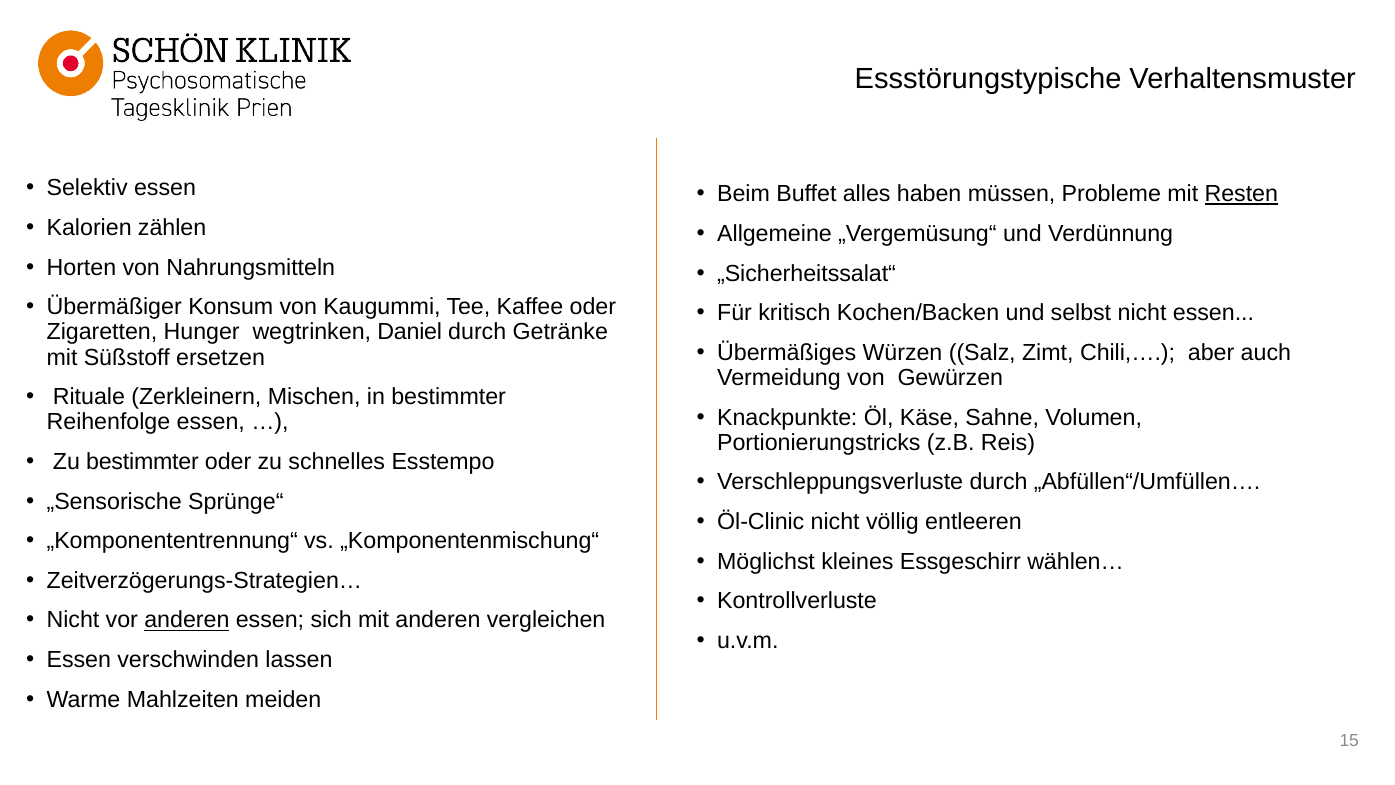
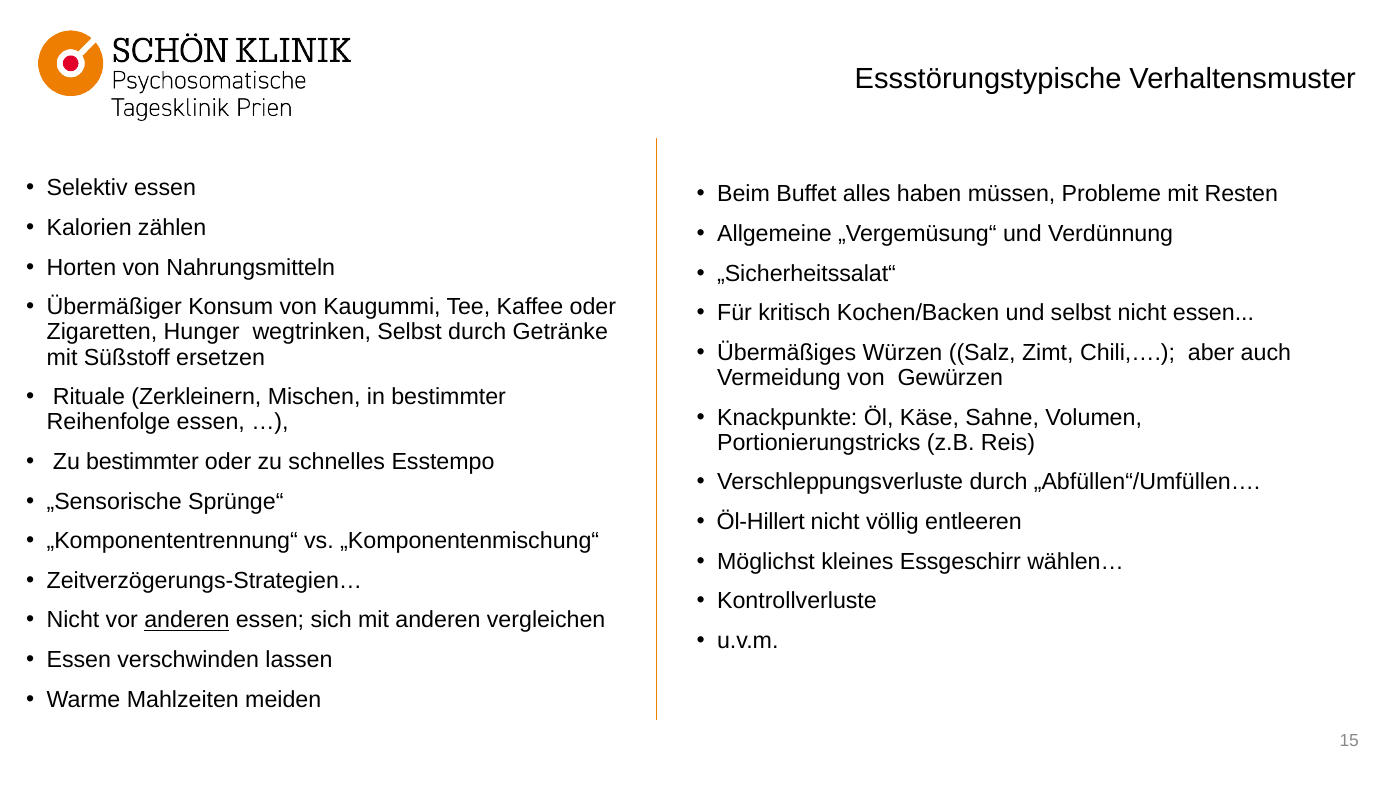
Resten underline: present -> none (1241, 194)
wegtrinken Daniel: Daniel -> Selbst (410, 332)
Öl-Clinic: Öl-Clinic -> Öl-Hillert (761, 522)
